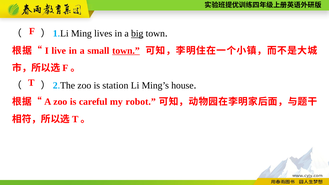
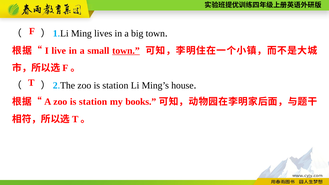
big underline: present -> none (137, 34)
A zoo is careful: careful -> station (93, 102)
robot: robot -> books (141, 102)
